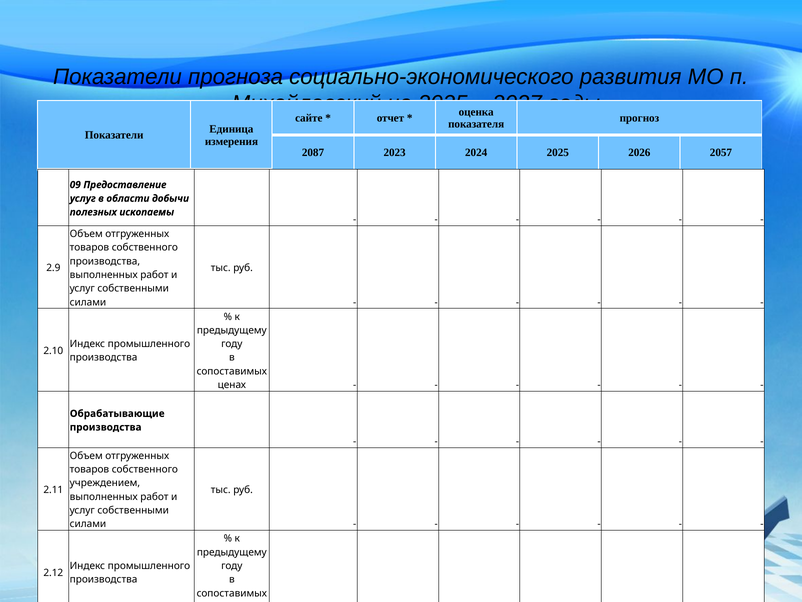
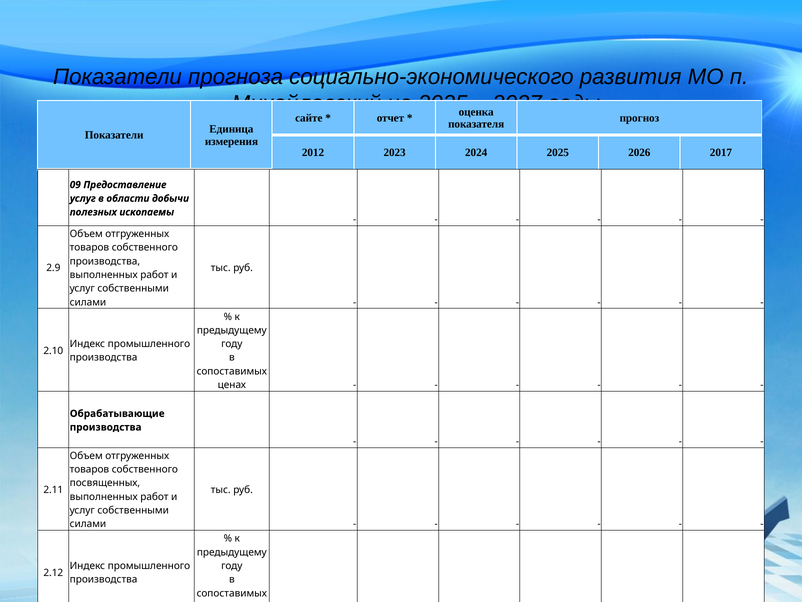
2087: 2087 -> 2012 (313, 152)
2057: 2057 -> 2017 (721, 152)
учреждением: учреждением -> посвященных (105, 483)
